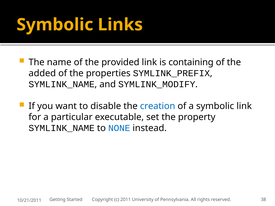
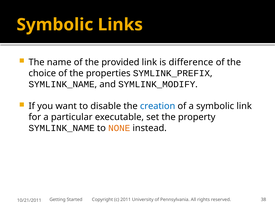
containing: containing -> difference (191, 62)
added: added -> choice (42, 73)
NONE colour: blue -> orange (119, 128)
